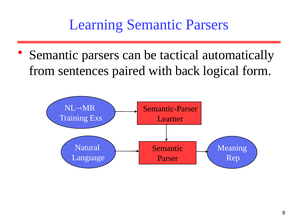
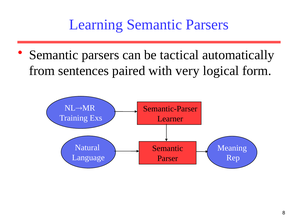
back: back -> very (187, 71)
